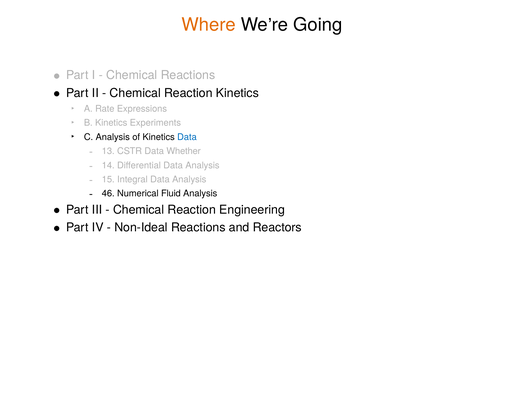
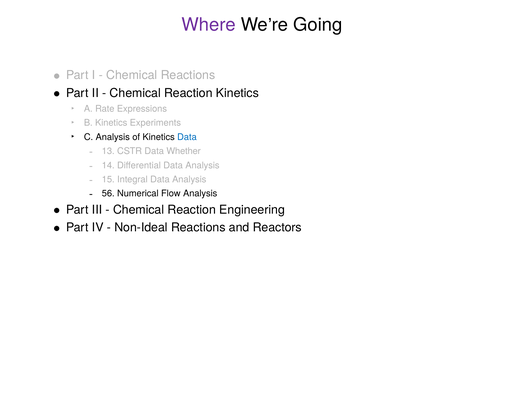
Where colour: orange -> purple (209, 25)
46: 46 -> 56 (108, 194)
Fluid: Fluid -> Flow (171, 194)
